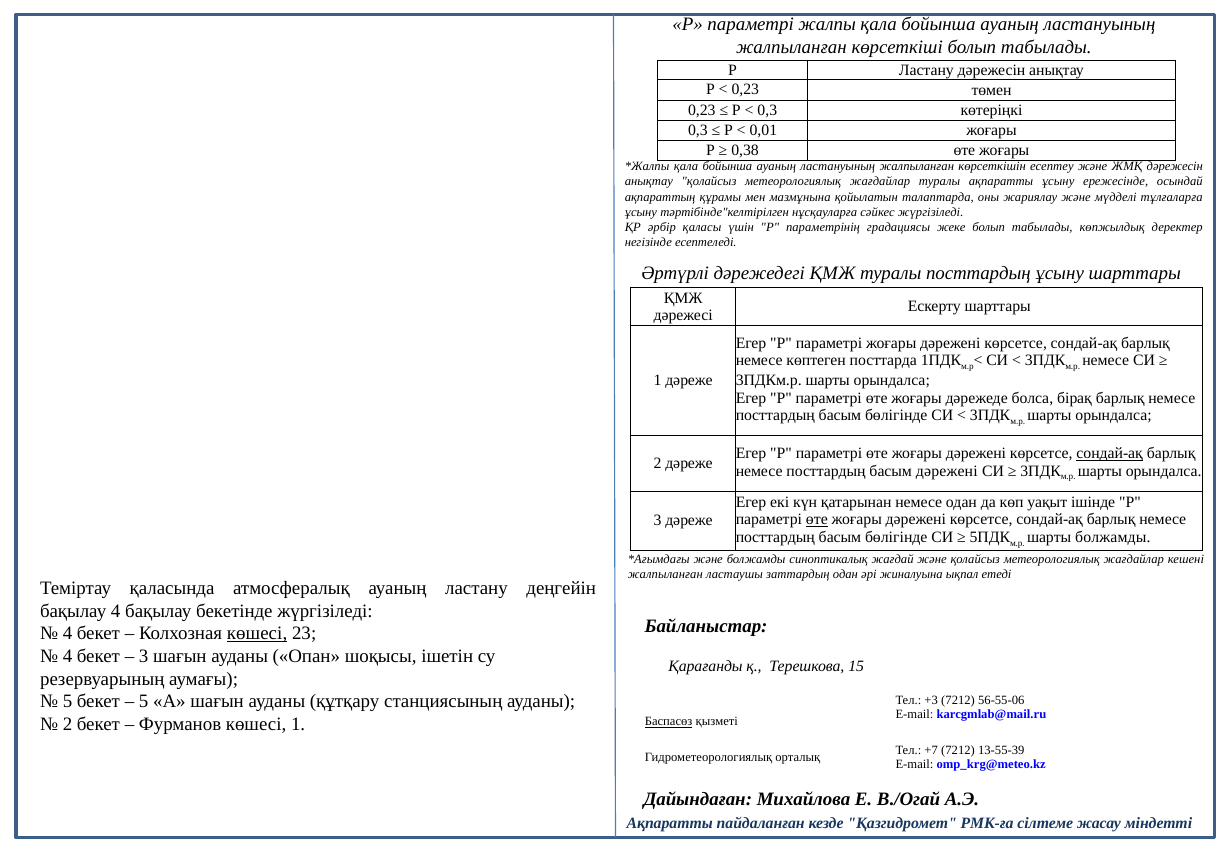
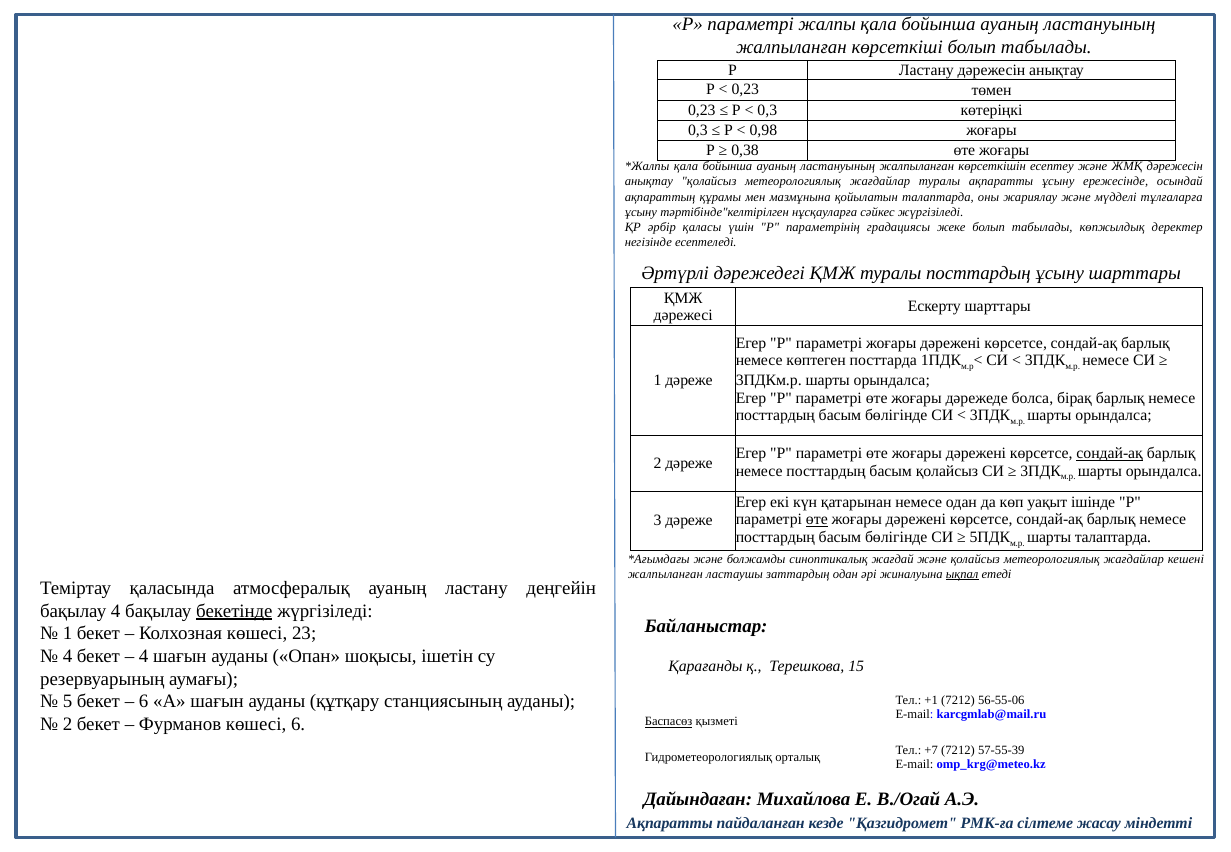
0,01: 0,01 -> 0,98 (763, 130)
басым дәрежені: дәрежені -> қолайсыз (947, 471)
шарты болжамды: болжамды -> талаптарда (1113, 537)
ықпал underline: none -> present (962, 575)
бекетінде underline: none -> present (234, 611)
4: 4 -> 1 (67, 634)
көшесі underline: present -> none (257, 634)
3: 3 -> 4 (144, 656)
5: 5 -> 6 (144, 702)
+3: +3 -> +1 (931, 701)
көшесі 1: 1 -> 6 (298, 725)
13-55-39: 13-55-39 -> 57-55-39 (1001, 750)
